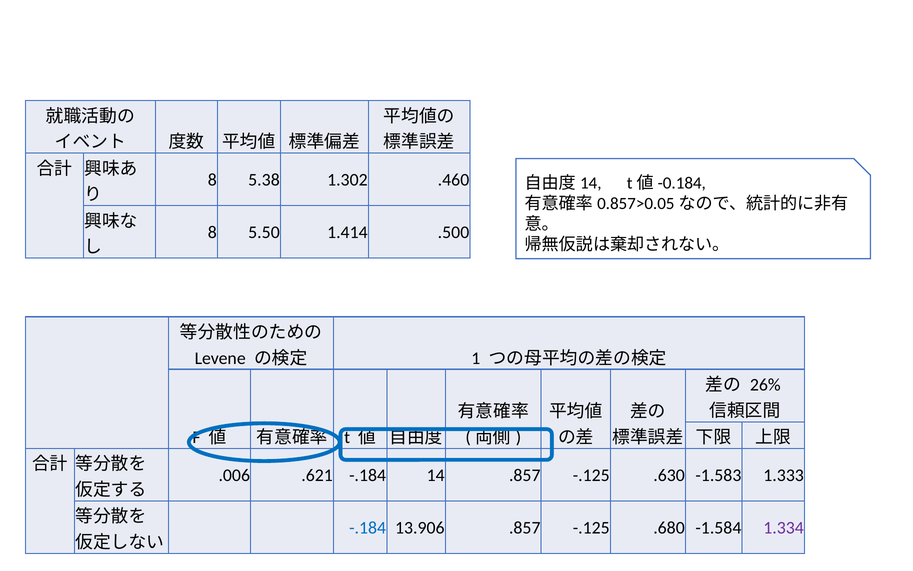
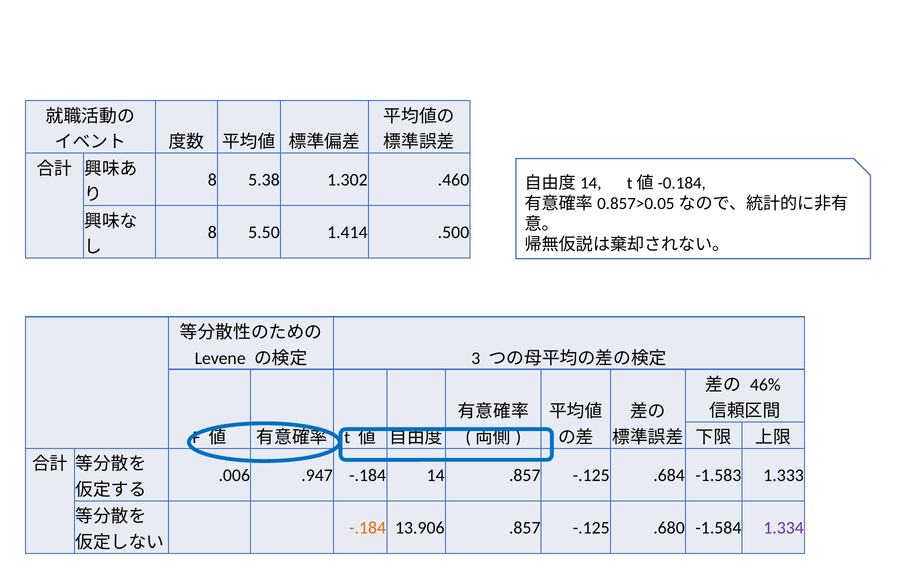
1: 1 -> 3 (476, 358)
26%: 26% -> 46% (765, 385)
.621: .621 -> .947 (317, 475)
.630: .630 -> .684 (669, 475)
-.184 colour: blue -> orange (368, 527)
